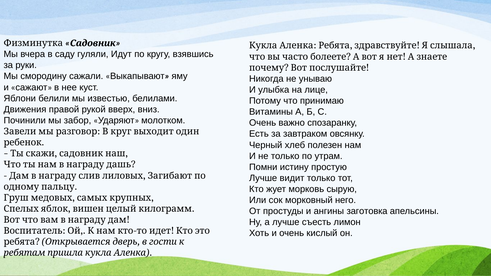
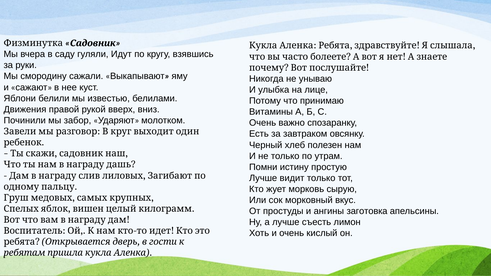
него: него -> вкус (346, 200)
